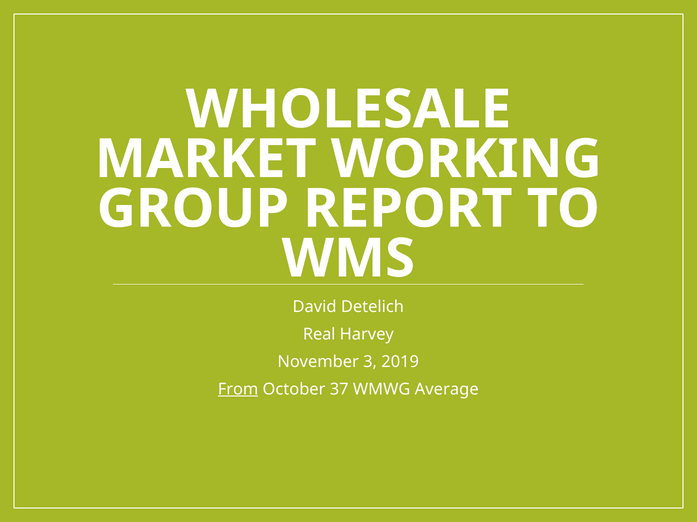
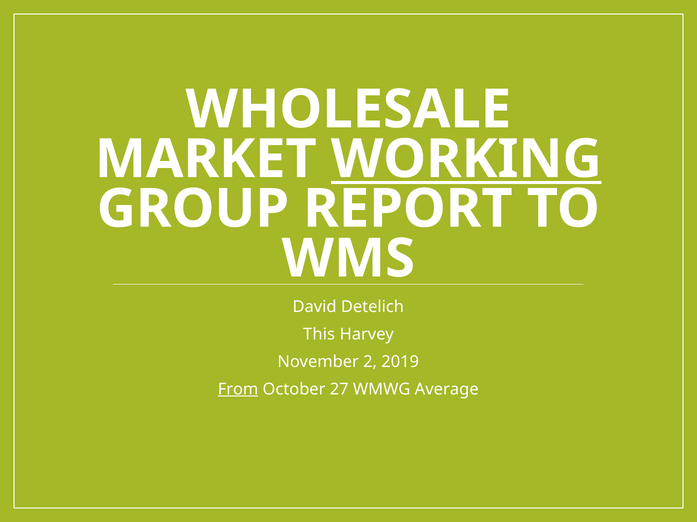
WORKING underline: none -> present (466, 159)
Real: Real -> This (319, 335)
3: 3 -> 2 (370, 362)
37: 37 -> 27 (339, 390)
